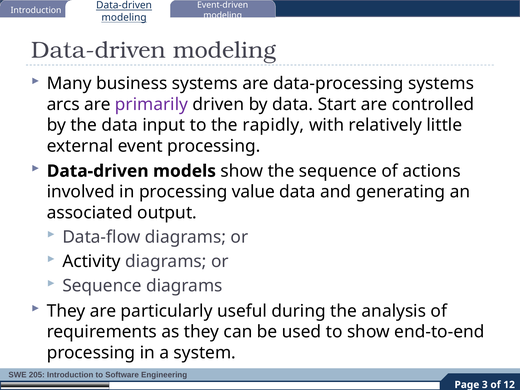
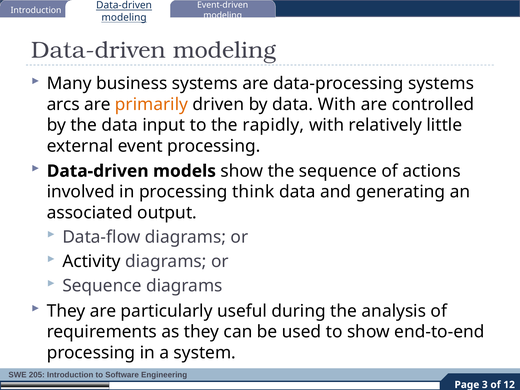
primarily colour: purple -> orange (151, 104)
data Start: Start -> With (337, 104)
value: value -> think (253, 192)
